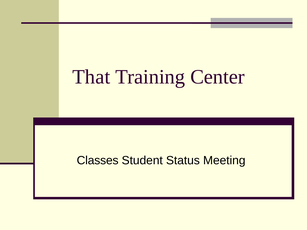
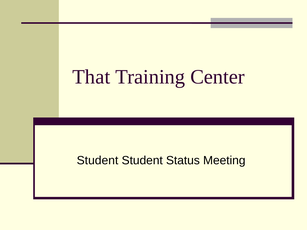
Classes: Classes -> Student (98, 161)
